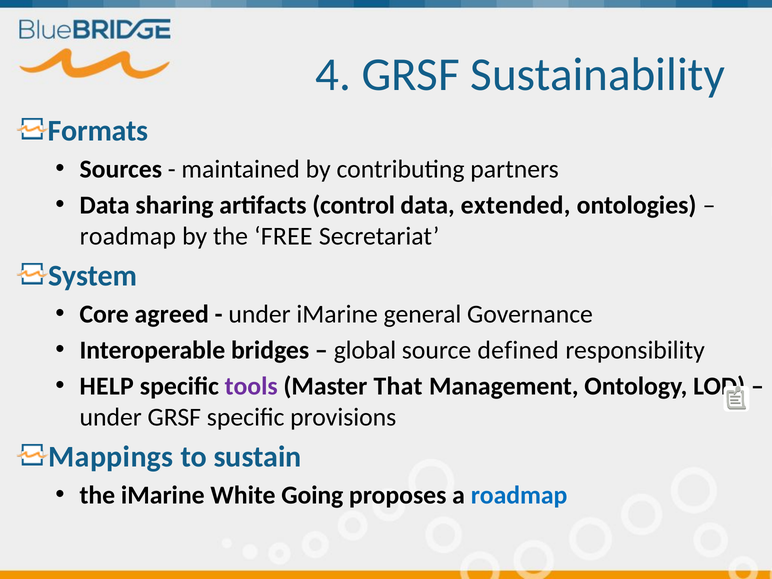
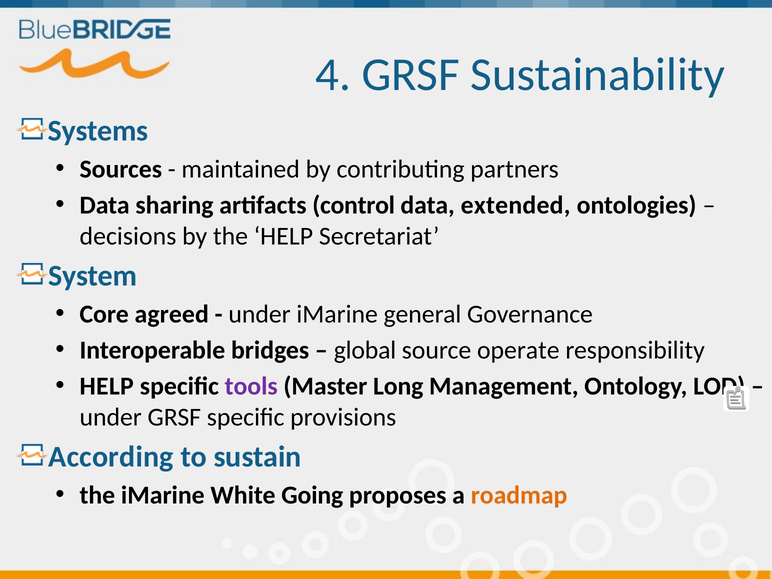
Formats: Formats -> Systems (98, 131)
roadmap: roadmap -> decisions (128, 236)
the FREE: FREE -> HELP (283, 236)
defined: defined -> operate (518, 350)
That: That -> Long (398, 386)
Mappings: Mappings -> According (111, 457)
roadmap colour: blue -> orange (519, 495)
